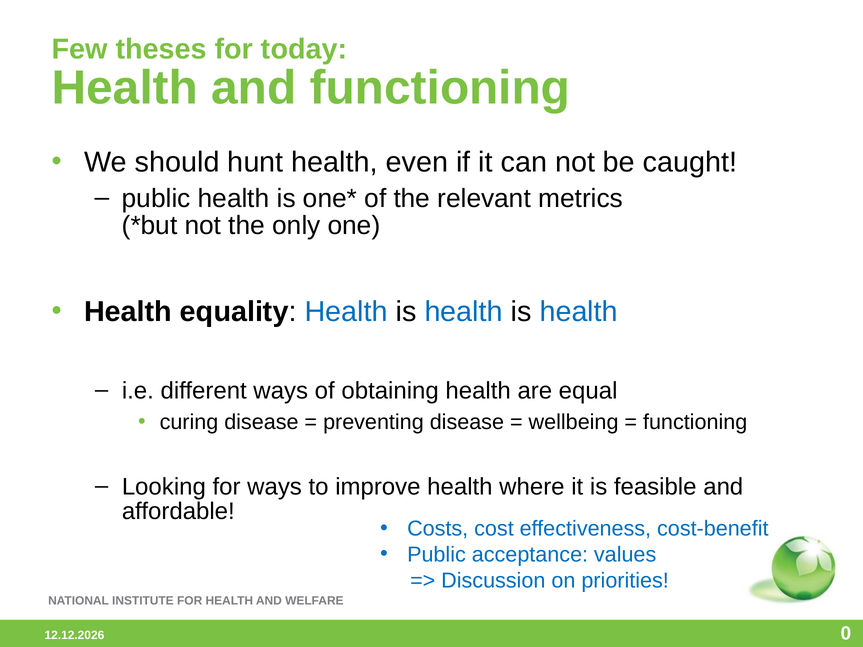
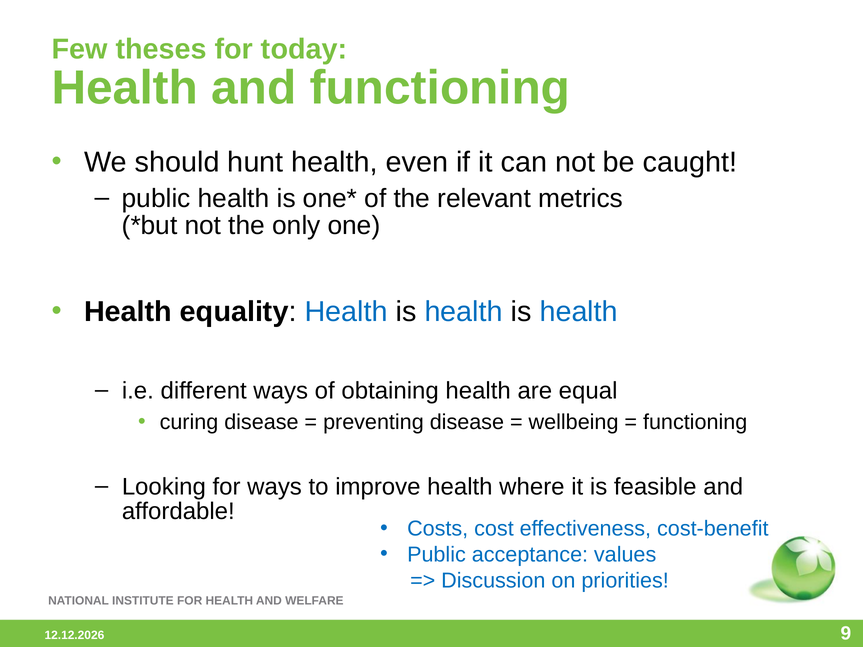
0: 0 -> 9 (846, 634)
